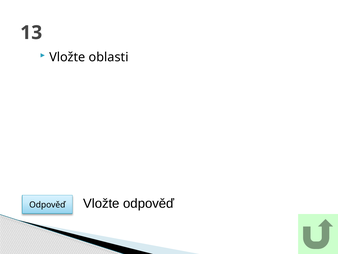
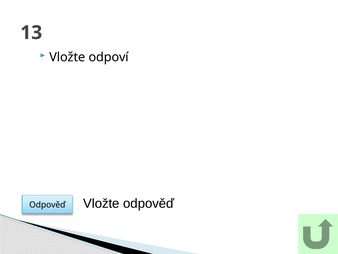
oblasti: oblasti -> odpoví (109, 57)
